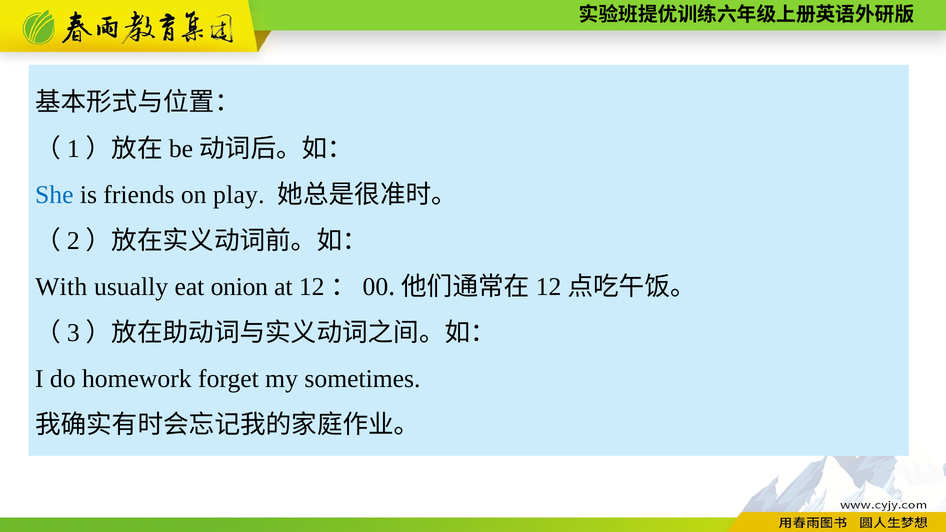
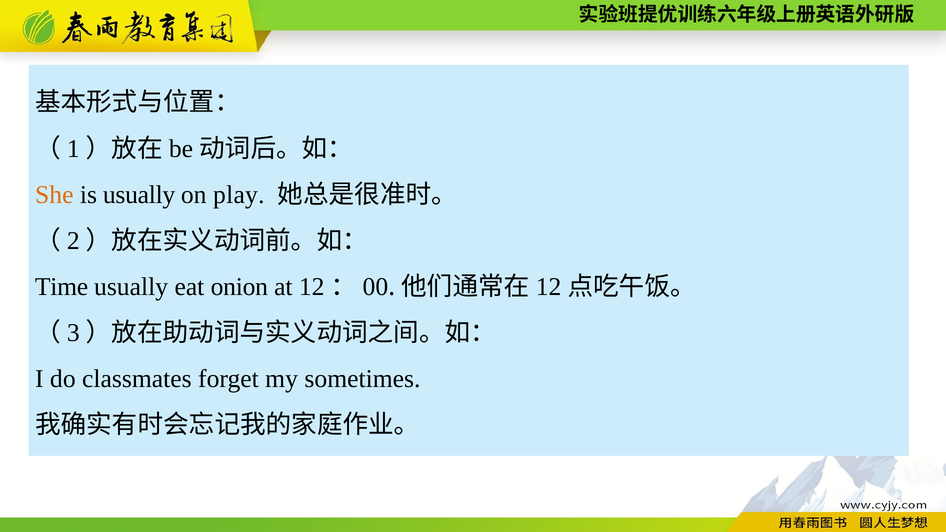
She colour: blue -> orange (54, 195)
is friends: friends -> usually (139, 195)
With: With -> Time (62, 287)
homework: homework -> classmates (137, 379)
